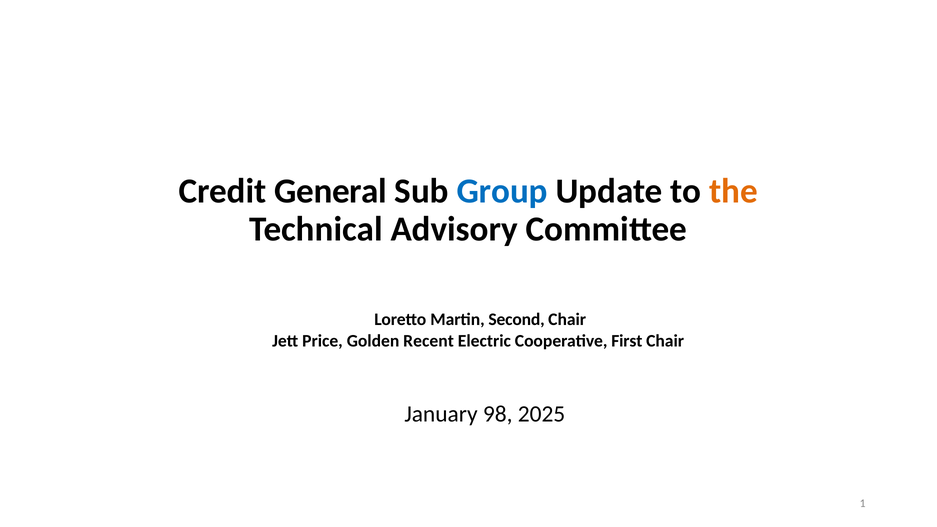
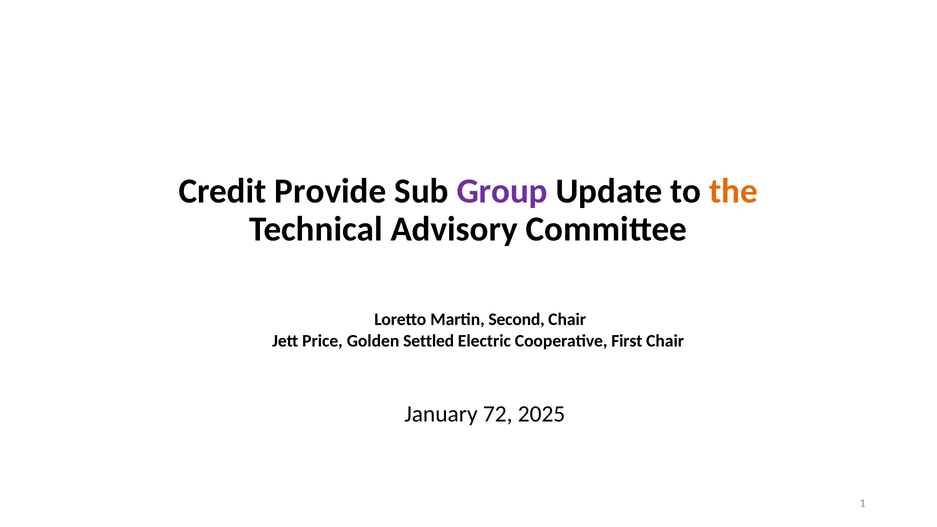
General: General -> Provide (330, 191)
Group colour: blue -> purple (502, 191)
Recent: Recent -> Settled (429, 341)
98: 98 -> 72 (498, 414)
